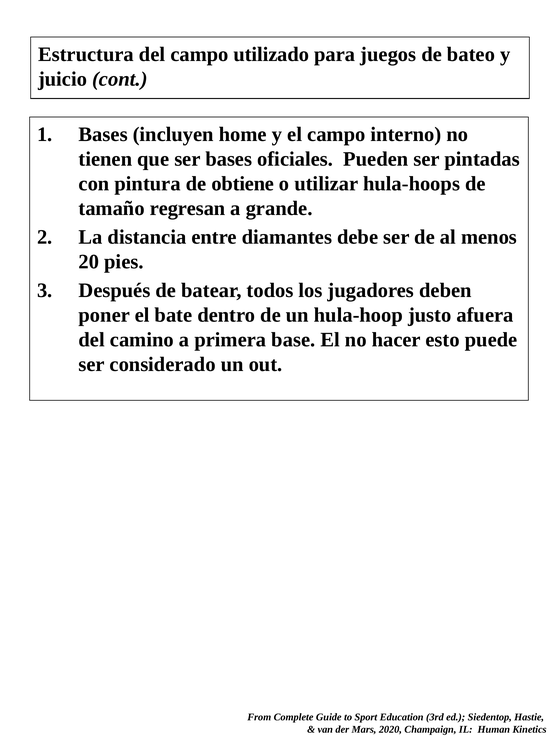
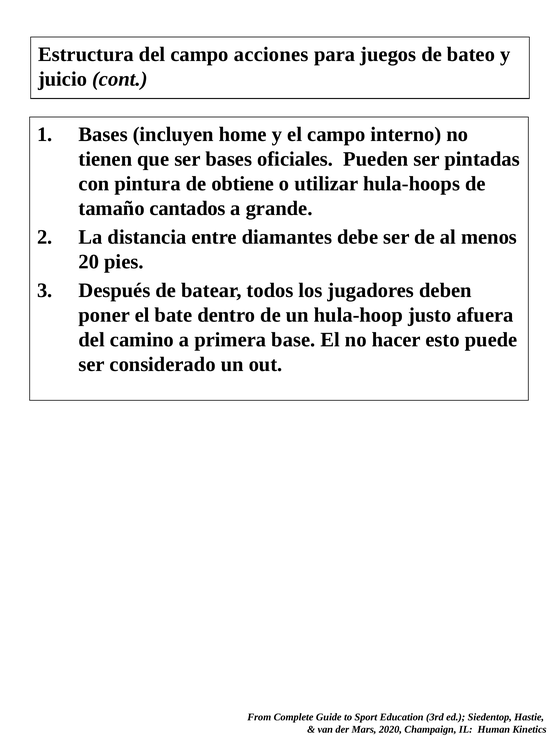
utilizado: utilizado -> acciones (271, 54)
regresan: regresan -> cantados (188, 208)
